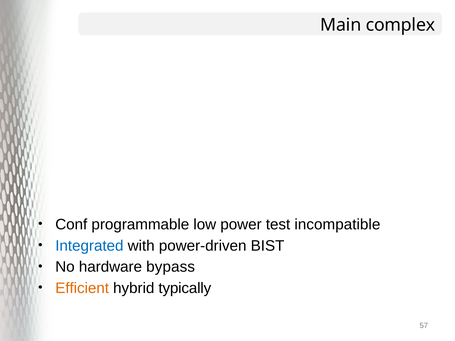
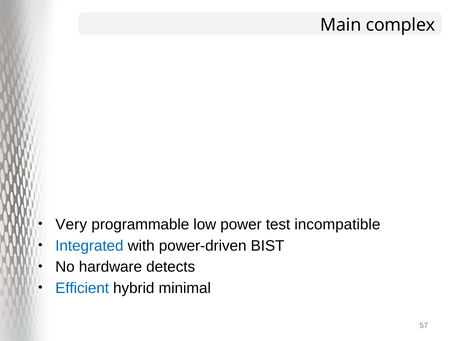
Conf: Conf -> Very (71, 225)
bypass: bypass -> detects (171, 267)
Efficient colour: orange -> blue (82, 288)
typically: typically -> minimal (185, 288)
